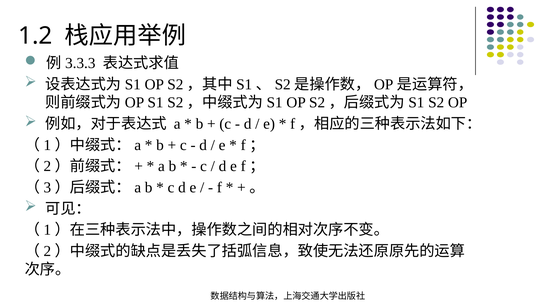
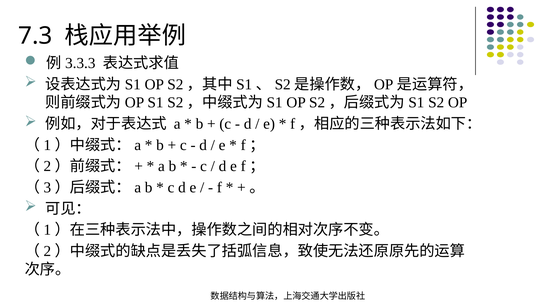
1.2: 1.2 -> 7.3 (35, 36)
